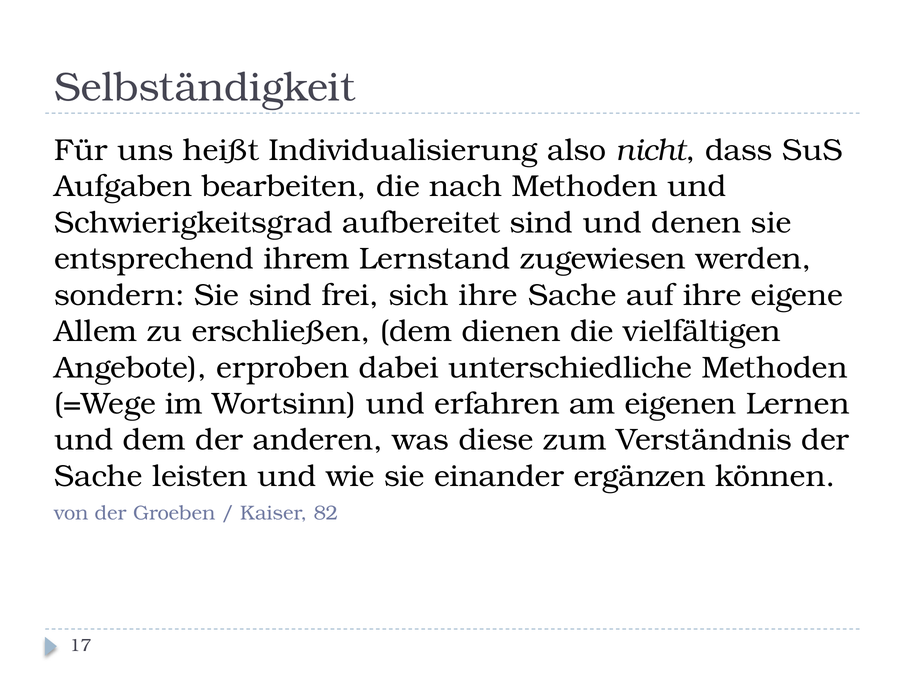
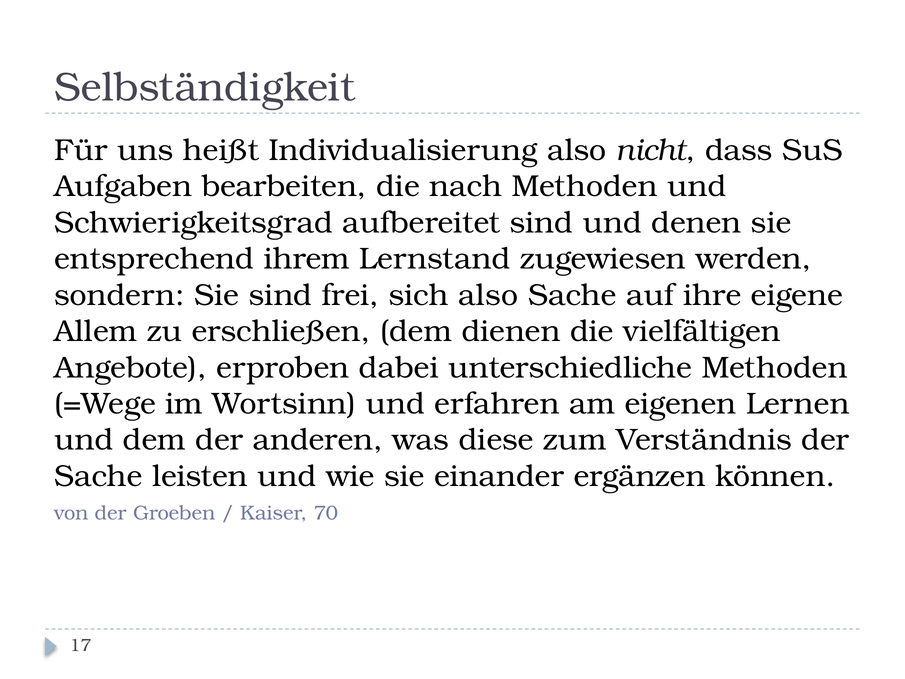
sich ihre: ihre -> also (488, 295)
82: 82 -> 70 (326, 513)
